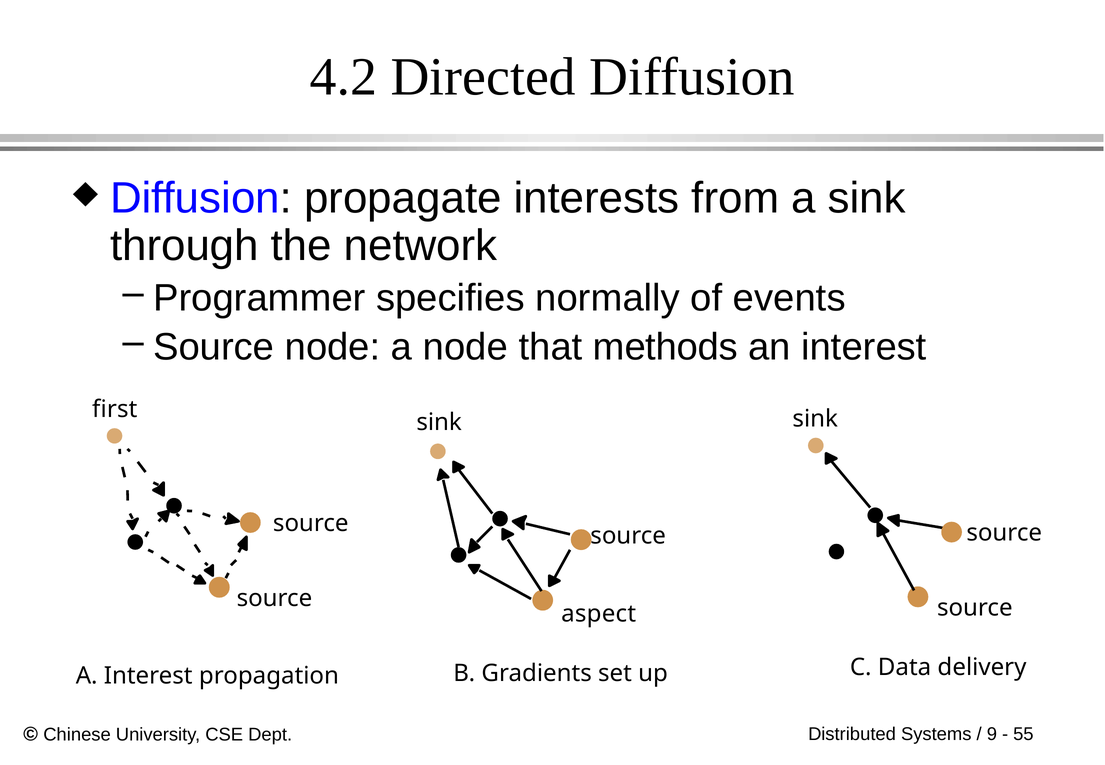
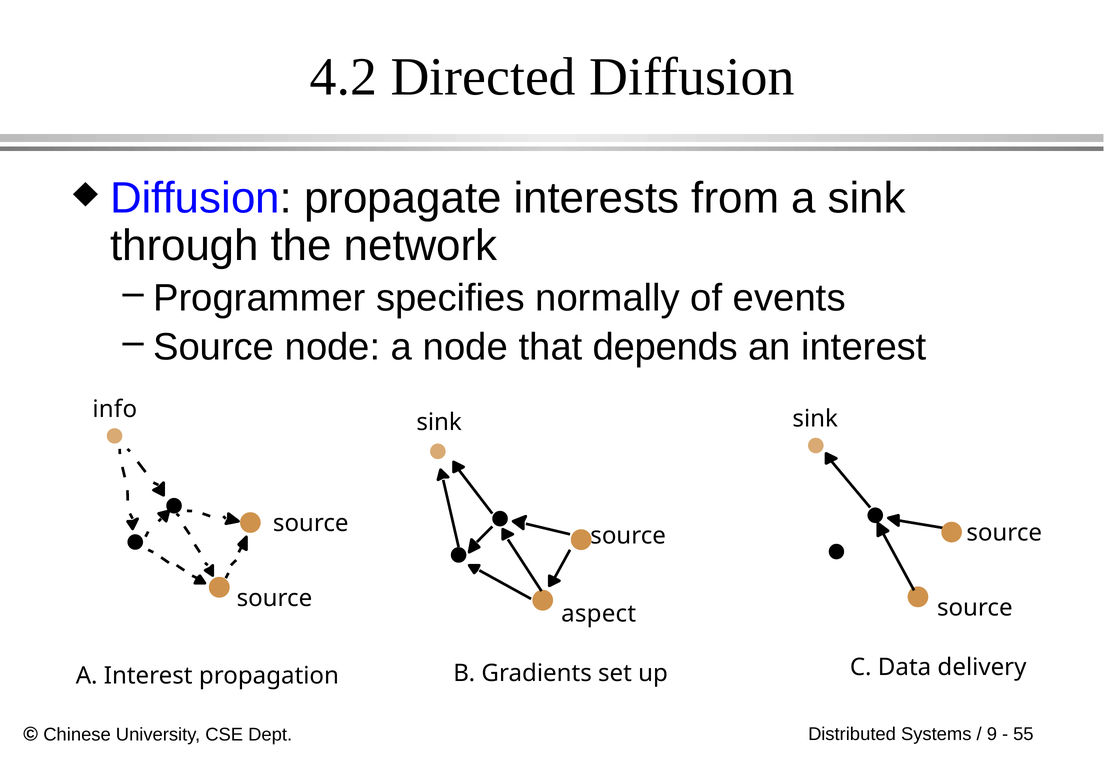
methods: methods -> depends (665, 347)
first: first -> info (115, 409)
